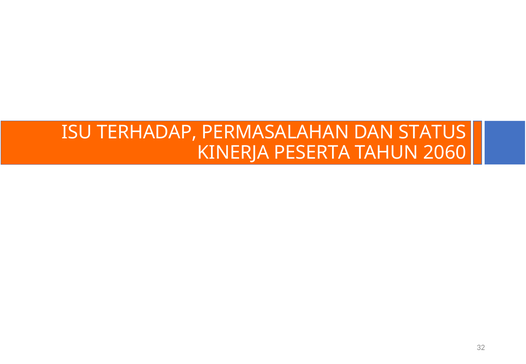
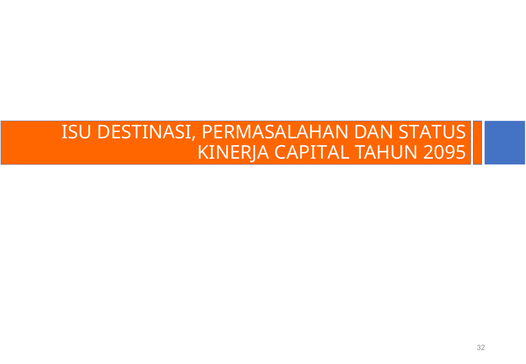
TERHADAP: TERHADAP -> DESTINASI (147, 132)
PESERTA: PESERTA -> CAPITAL (312, 153)
2060: 2060 -> 2095 (445, 153)
